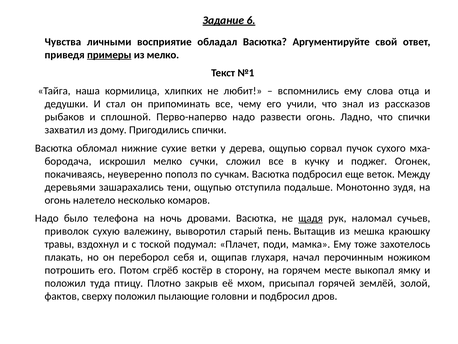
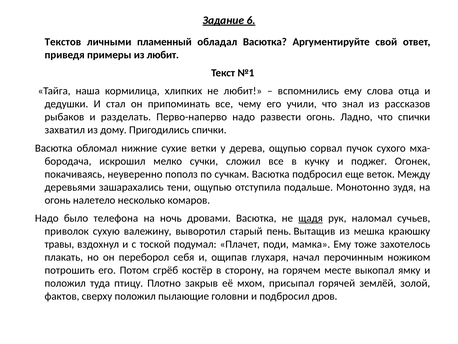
Чувства: Чувства -> Текстов (63, 42)
восприятие: восприятие -> пламенный (164, 42)
примеры underline: present -> none (109, 55)
из мелко: мелко -> любит (163, 55)
сплошной: сплошной -> разделать (126, 117)
